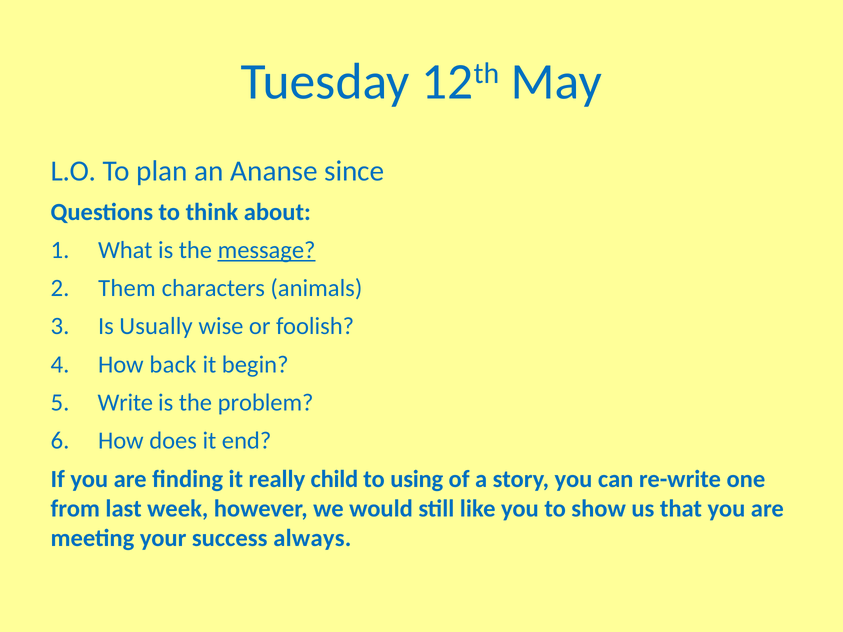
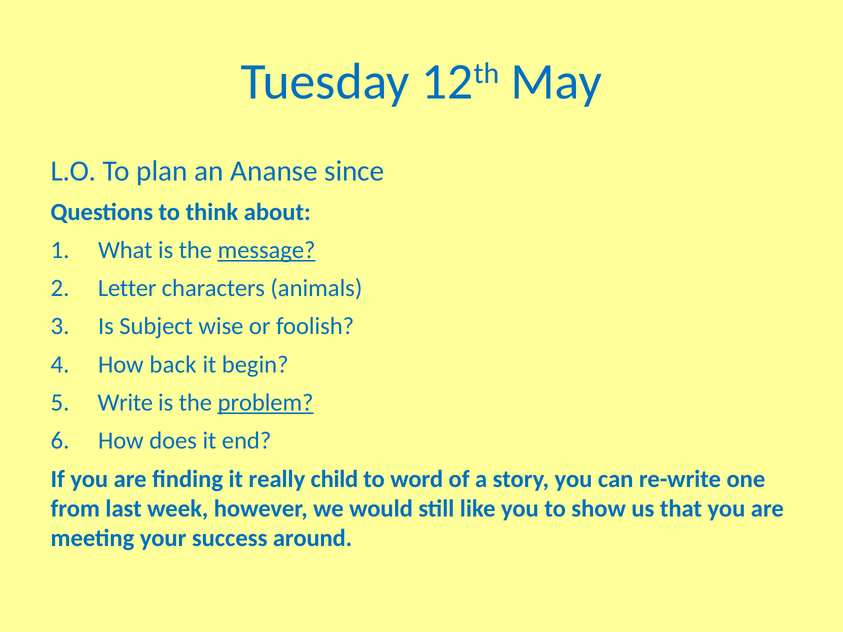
Them: Them -> Letter (127, 288)
Usually: Usually -> Subject (156, 326)
problem underline: none -> present (266, 403)
using: using -> word (417, 479)
always: always -> around (313, 538)
